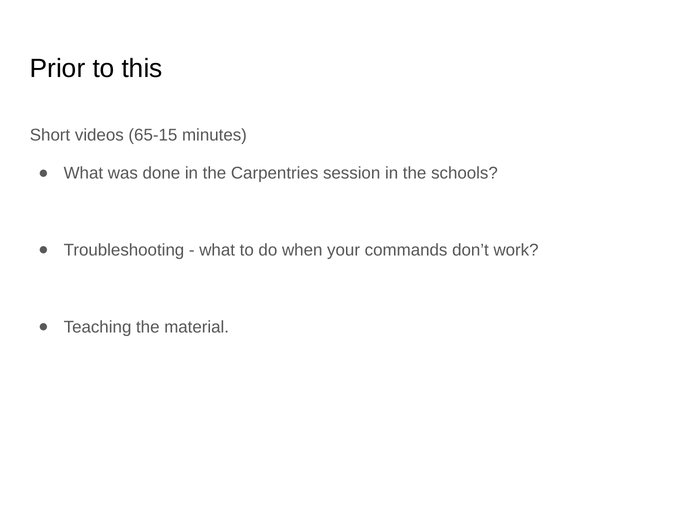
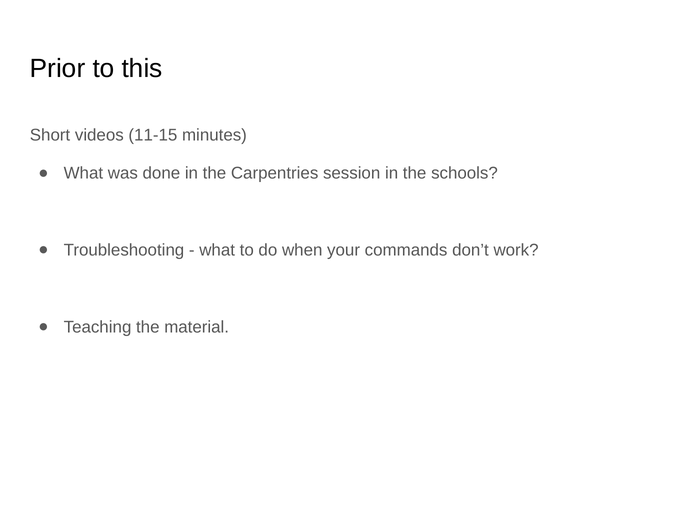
65-15: 65-15 -> 11-15 (153, 135)
